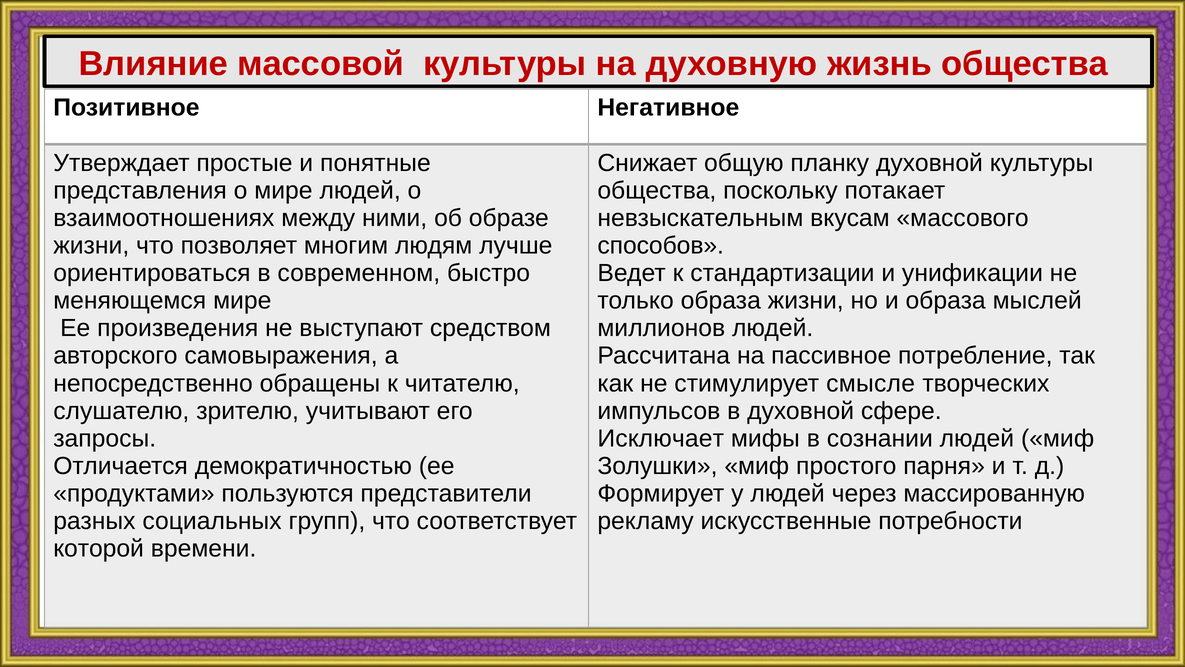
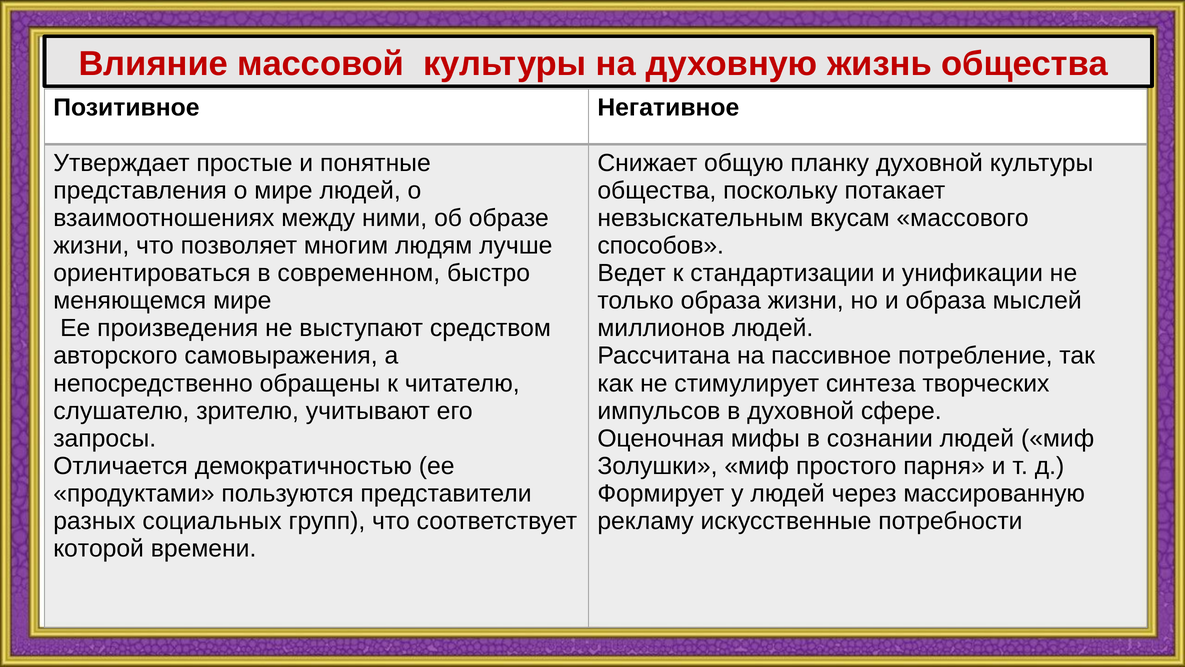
смысле: смысле -> синтеза (871, 383)
Исключает: Исключает -> Оценочная (661, 438)
